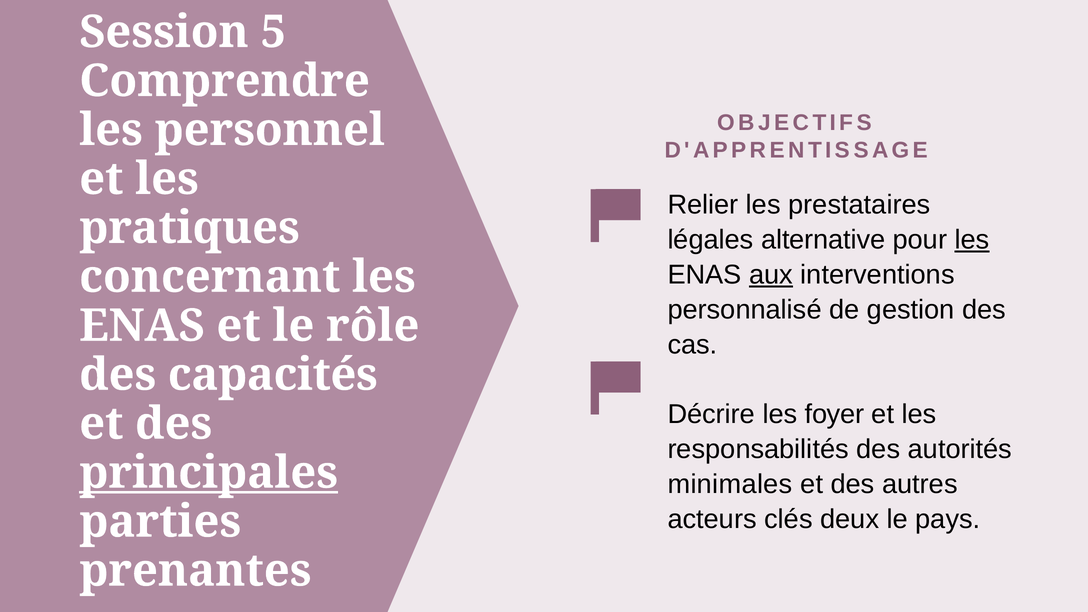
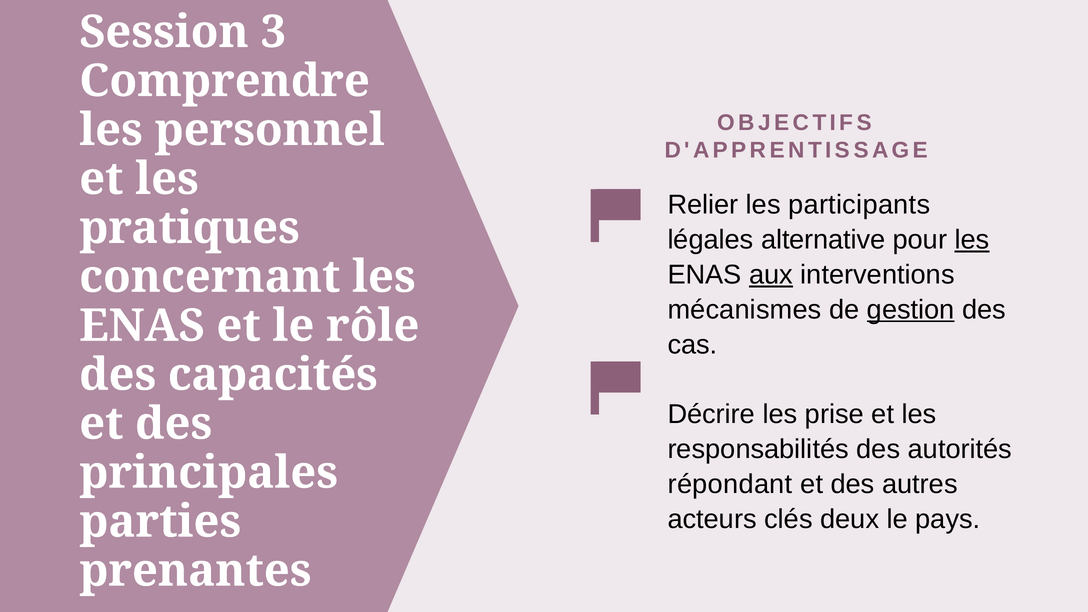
5: 5 -> 3 (273, 32)
prestataires: prestataires -> participants (859, 205)
personnalisé: personnalisé -> mécanismes (745, 310)
gestion underline: none -> present (911, 310)
foyer: foyer -> prise (834, 414)
principales underline: present -> none (209, 473)
minimales: minimales -> répondant (730, 484)
